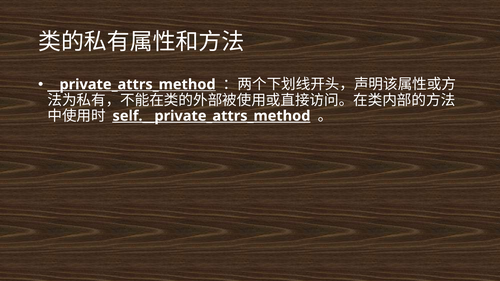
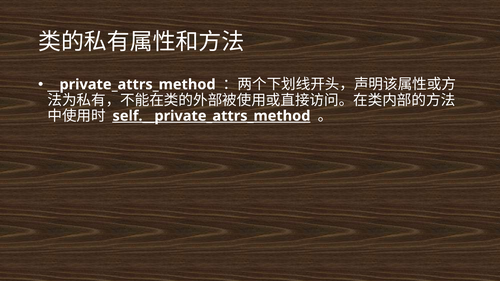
__private_attrs_method underline: present -> none (132, 85)
